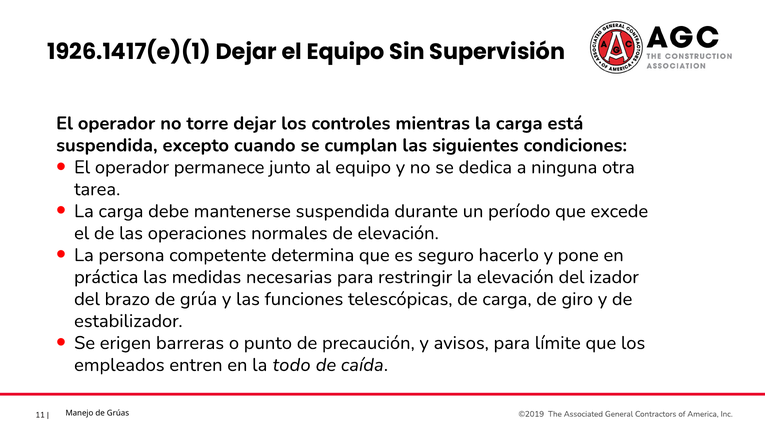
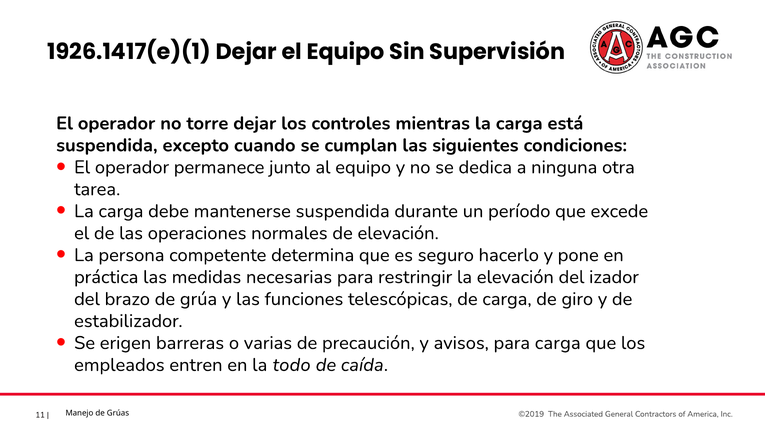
punto: punto -> varias (268, 343)
para límite: límite -> carga (558, 343)
